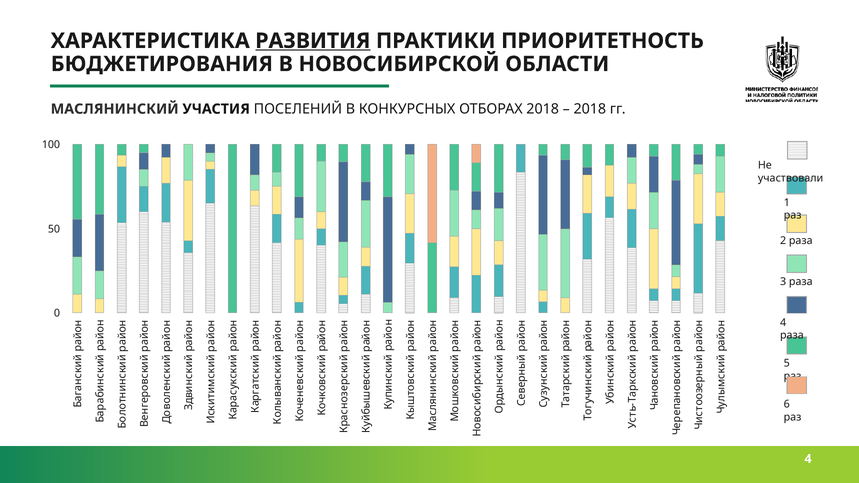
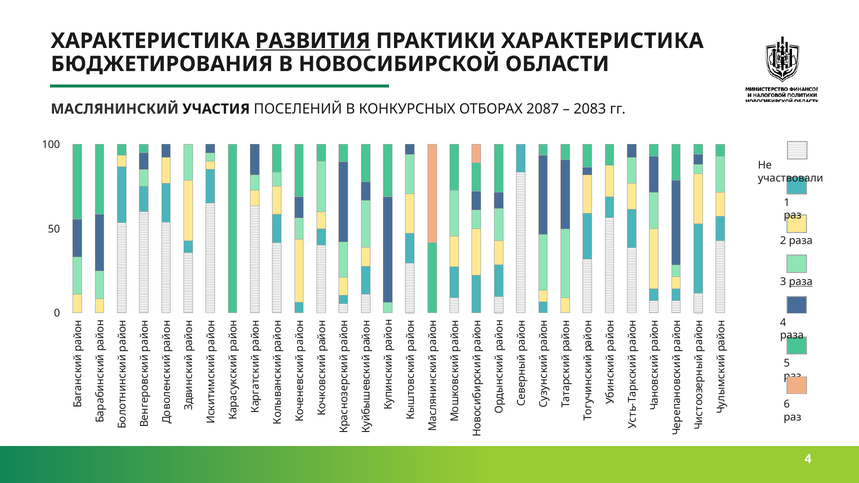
ПРАКТИКИ ПРИОРИТЕТНОСТЬ: ПРИОРИТЕТНОСТЬ -> ХАРАКТЕРИСТИКА (602, 41)
ОТБОРАХ 2018: 2018 -> 2087 (543, 109)
2018: 2018 -> 2083 (590, 109)
раза underline: none -> present (801, 282)
